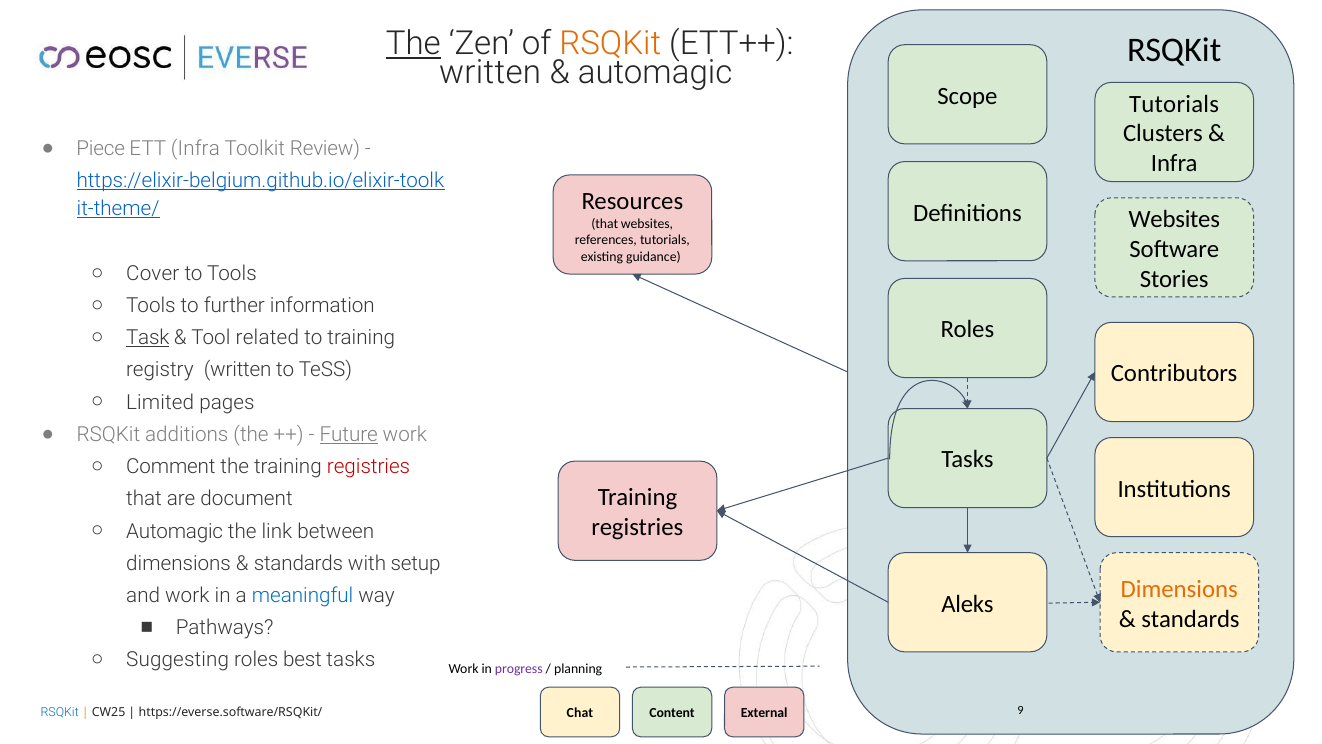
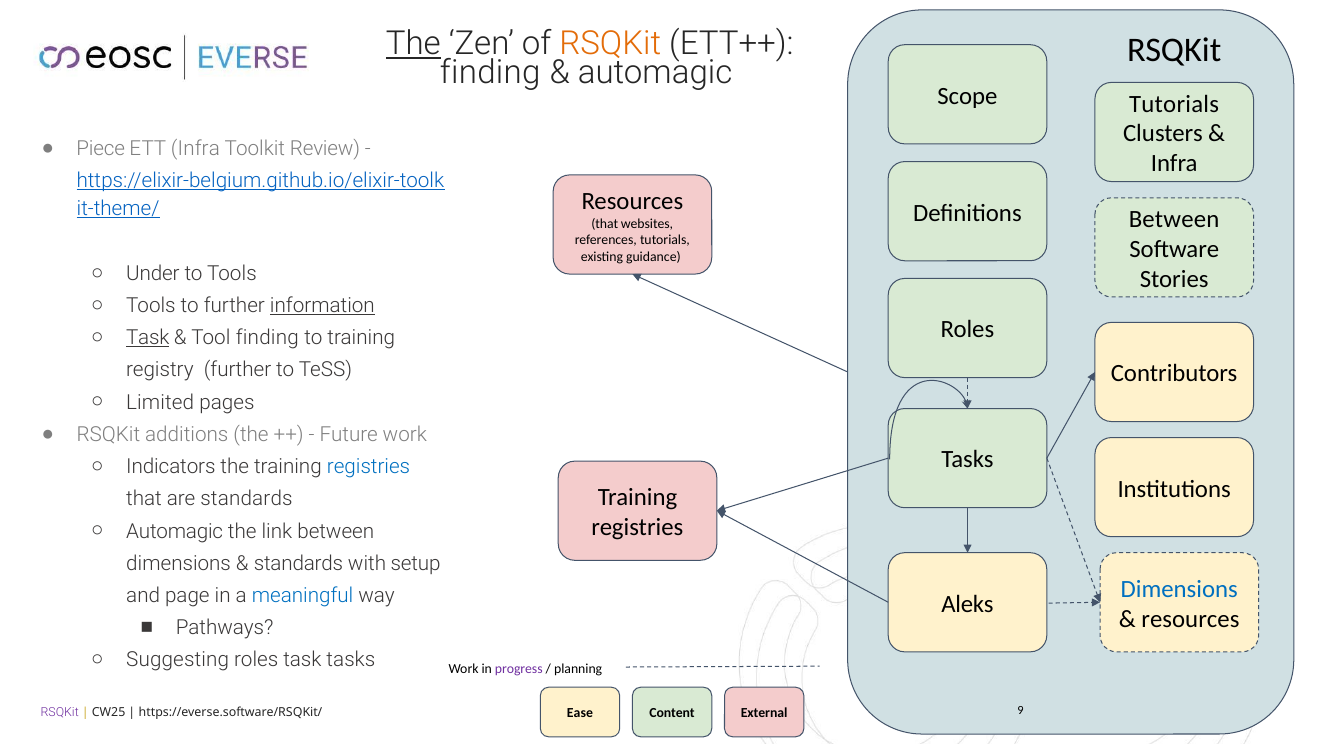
written: written -> finding (490, 73)
Websites: Websites -> Between (1174, 219)
Cover: Cover -> Under (153, 273)
information underline: none -> present (322, 306)
Tool related: related -> finding (267, 338)
registry written: written -> further (238, 370)
Future underline: present -> none (349, 434)
Comment: Comment -> Indicators (171, 467)
registries colour: red -> blue (369, 467)
are document: document -> standards (246, 499)
Dimensions colour: orange -> blue (1179, 589)
and work: work -> page (187, 595)
standards: standards -> resources (1190, 619)
roles best: best -> task (302, 660)
RSQKit colour: blue -> purple (60, 712)
Chat: Chat -> Ease (580, 713)
